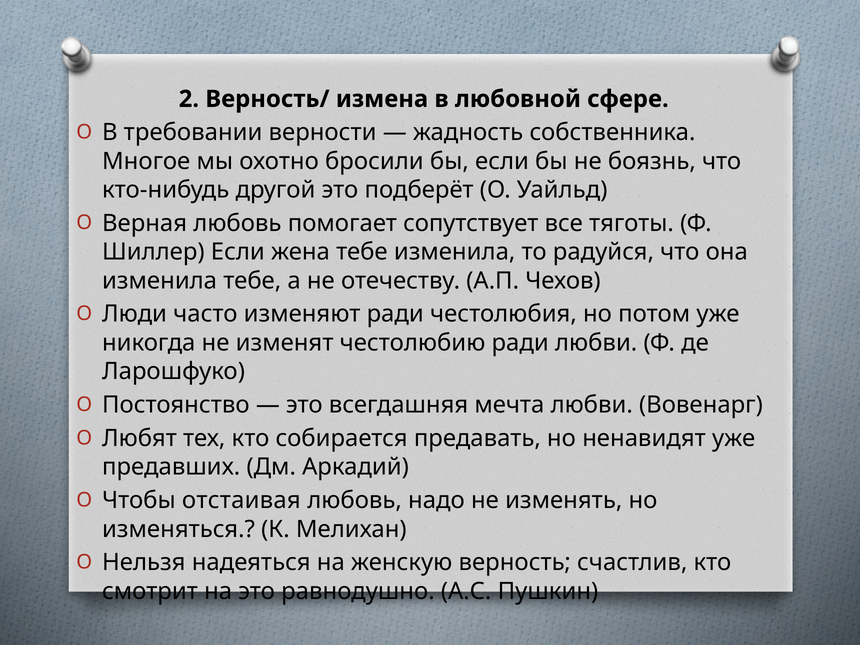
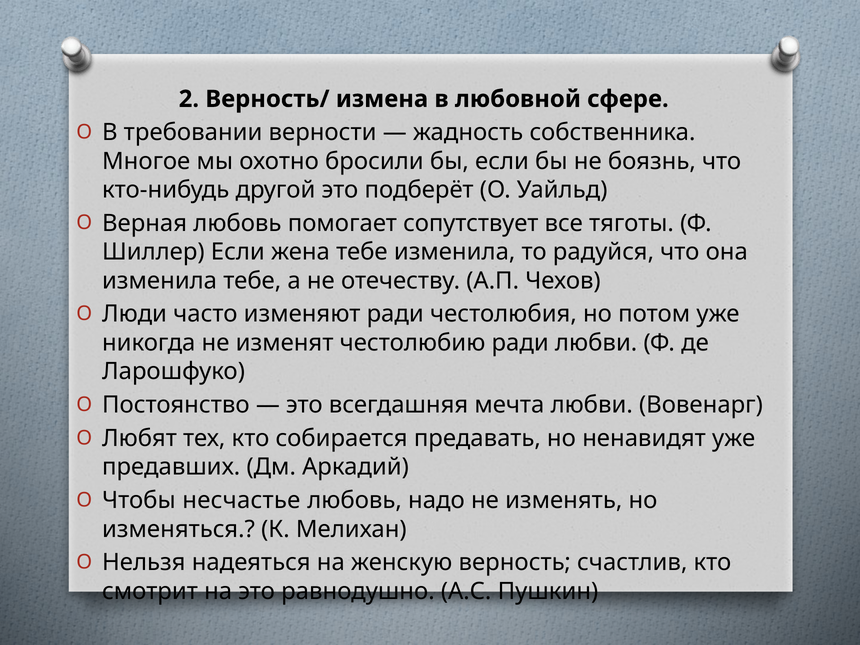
отстаивая: отстаивая -> несчастье (241, 500)
